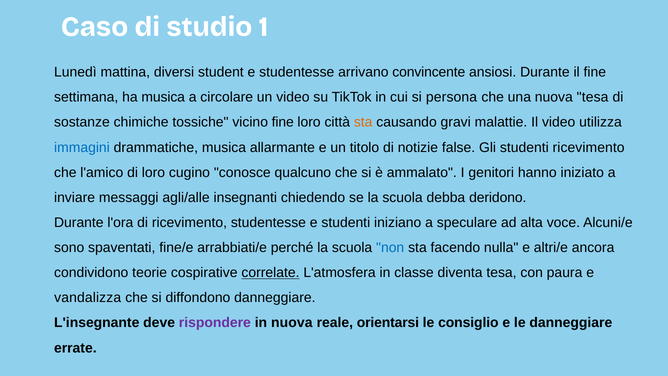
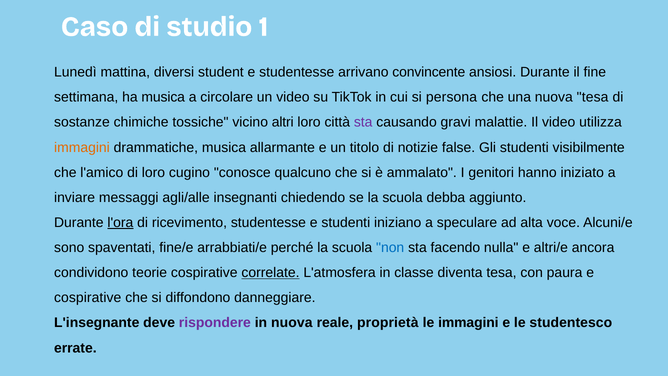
vicino fine: fine -> altri (283, 122)
sta colour: orange -> purple (363, 122)
immagini colour: blue -> orange (82, 147)
studenti ricevimento: ricevimento -> visibilmente (589, 147)
deridono: deridono -> aggiunto (498, 197)
l'ora underline: none -> present (120, 222)
vandalizza: vandalizza -> cospirative (88, 298)
orientarsi: orientarsi -> proprietà (388, 323)
le consiglio: consiglio -> immagini (468, 323)
le danneggiare: danneggiare -> studentesco (571, 323)
